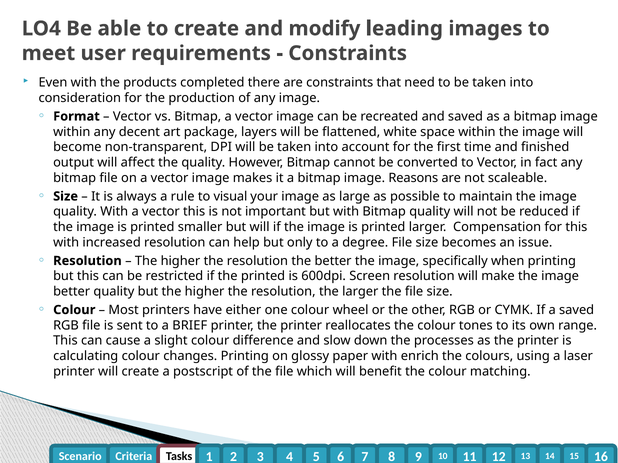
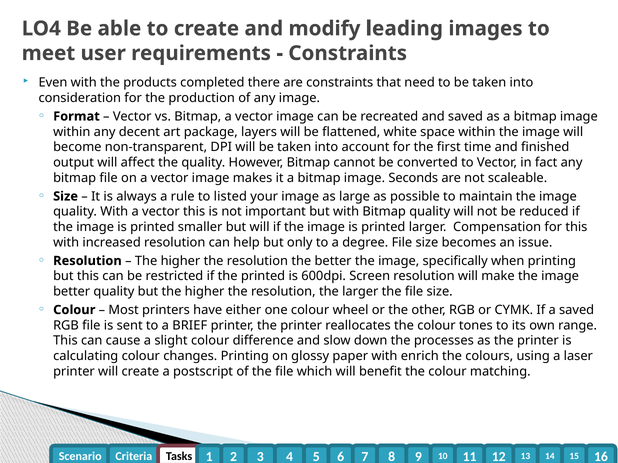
Reasons: Reasons -> Seconds (413, 178)
visual: visual -> listed (230, 197)
